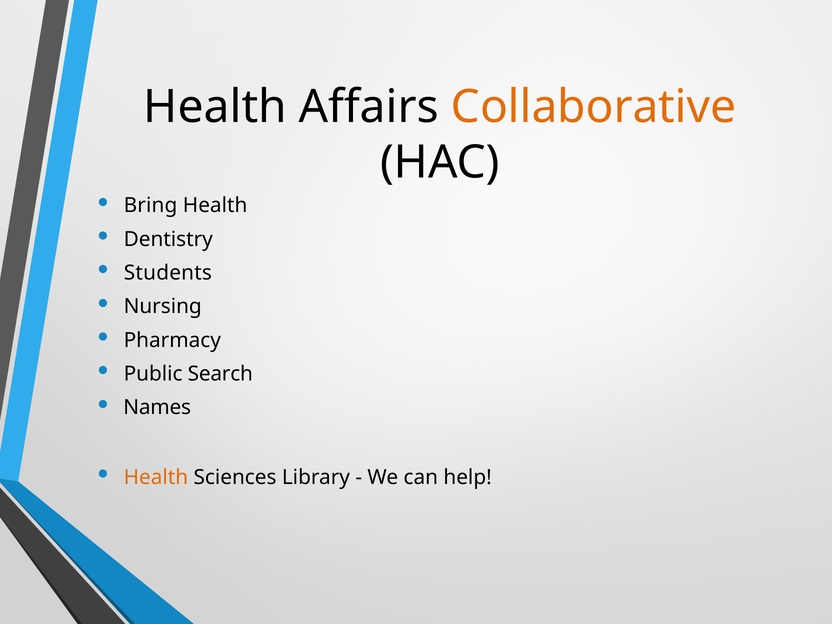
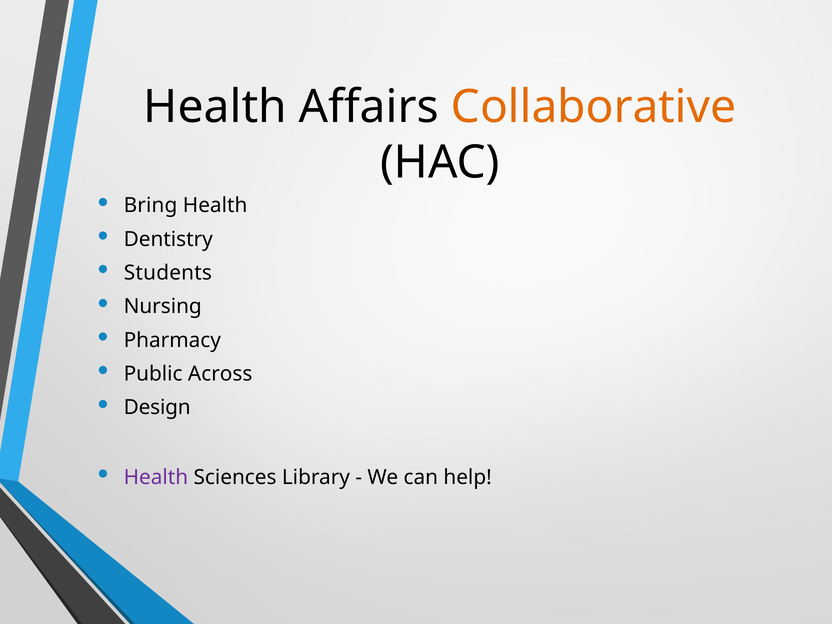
Search: Search -> Across (220, 374)
Names: Names -> Design (157, 408)
Health colour: orange -> purple (156, 477)
